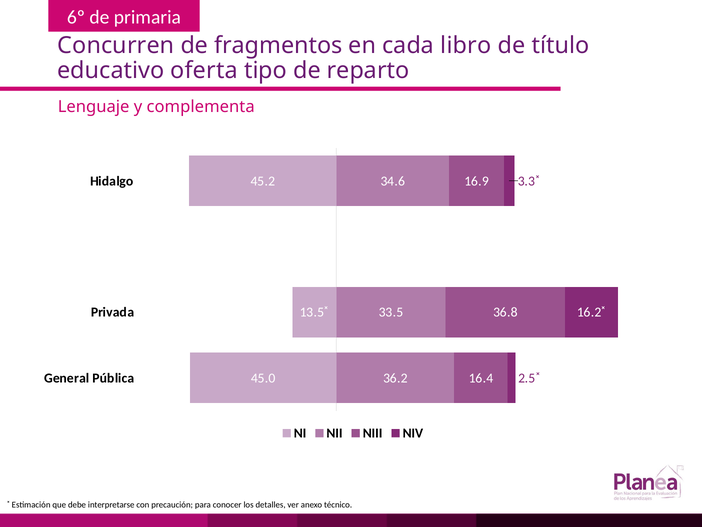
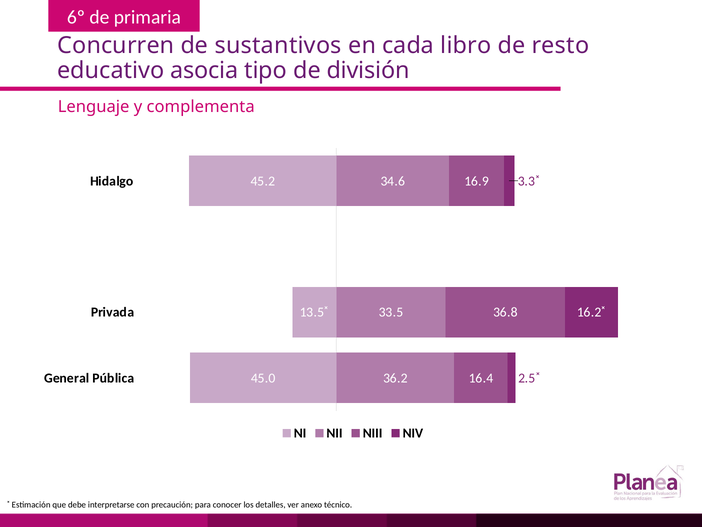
fragmentos: fragmentos -> sustantivos (278, 45)
título: título -> resto (560, 45)
oferta: oferta -> asocia (204, 71)
reparto: reparto -> división (368, 71)
